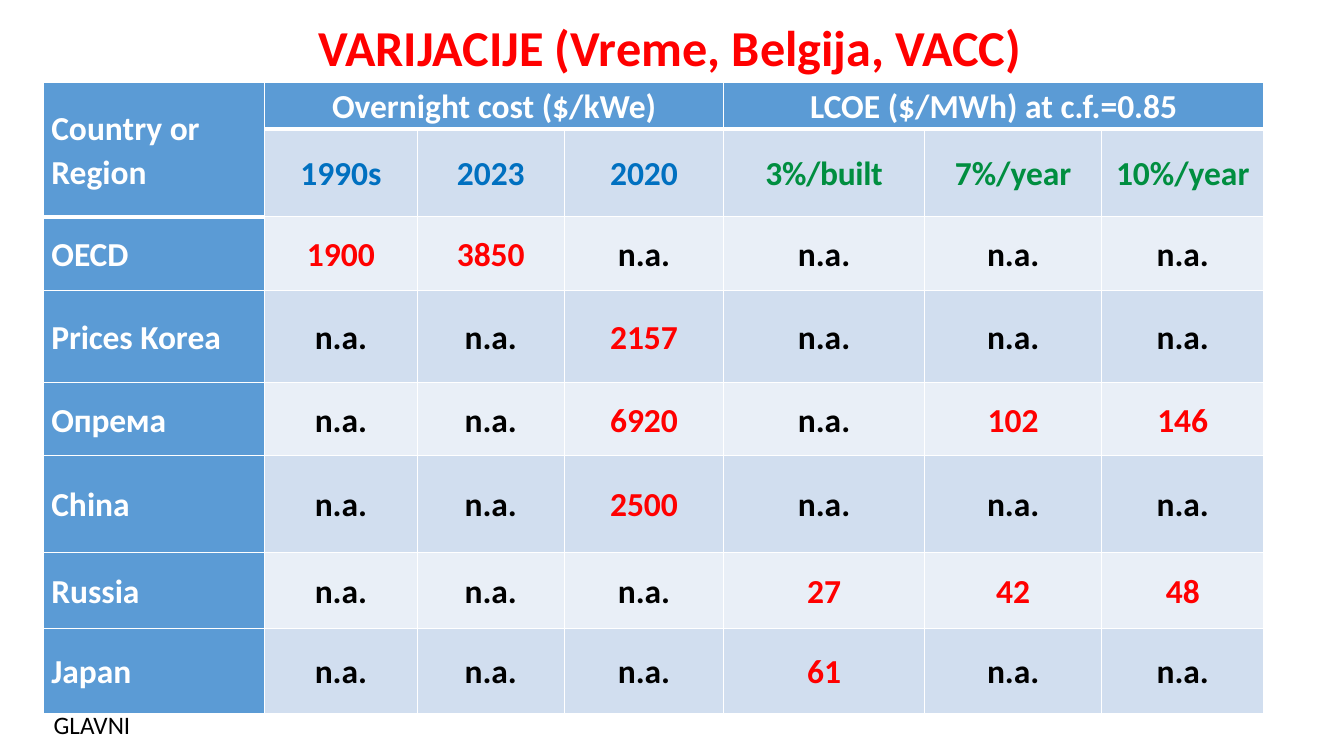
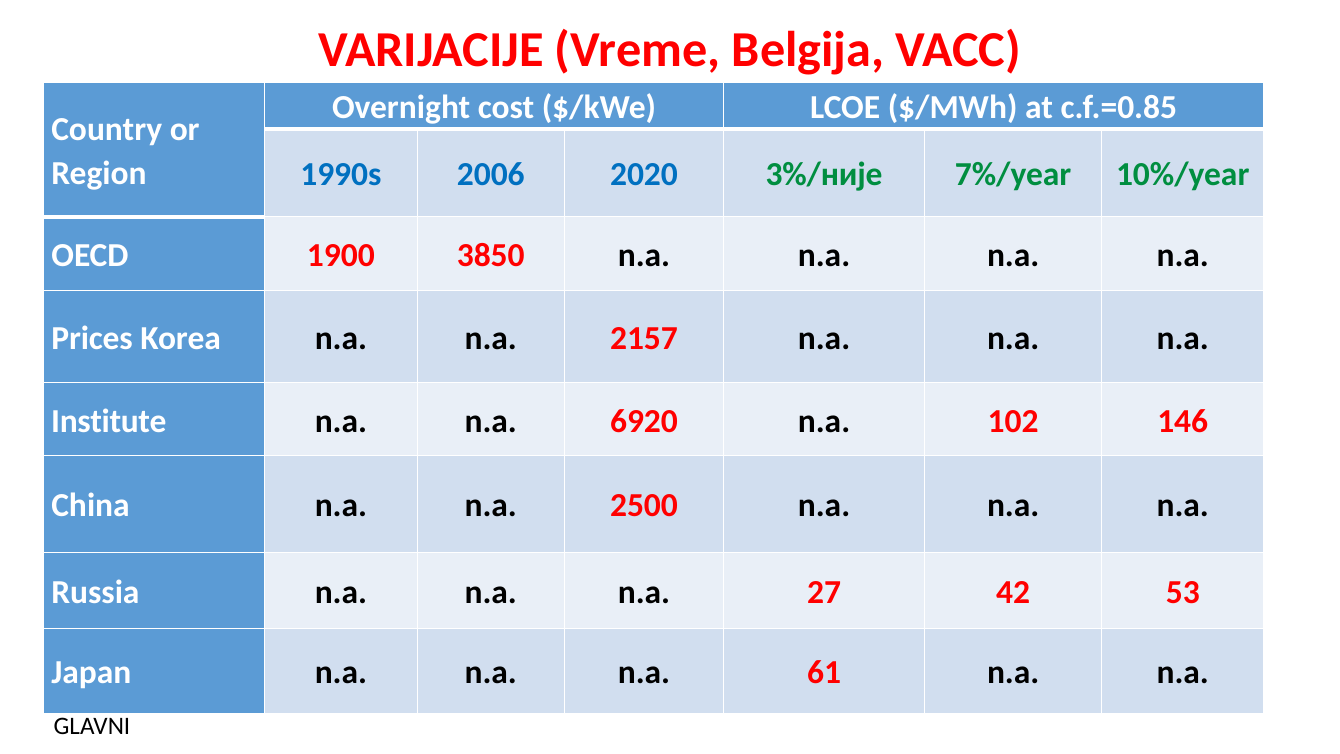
2023: 2023 -> 2006 (491, 175)
3%/built: 3%/built -> 3%/није (824, 175)
Опрема: Опрема -> Institute (109, 421)
48: 48 -> 53 (1183, 592)
